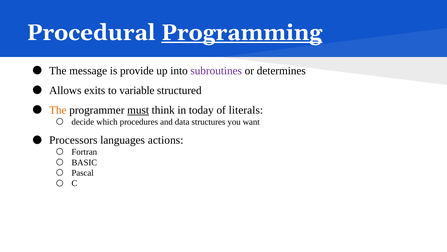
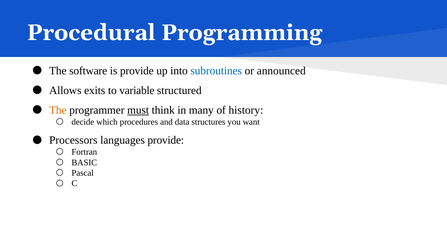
Programming underline: present -> none (242, 33)
message: message -> software (88, 71)
subroutines colour: purple -> blue (216, 71)
determines: determines -> announced (281, 71)
today: today -> many (201, 110)
literals: literals -> history (246, 110)
languages actions: actions -> provide (166, 140)
